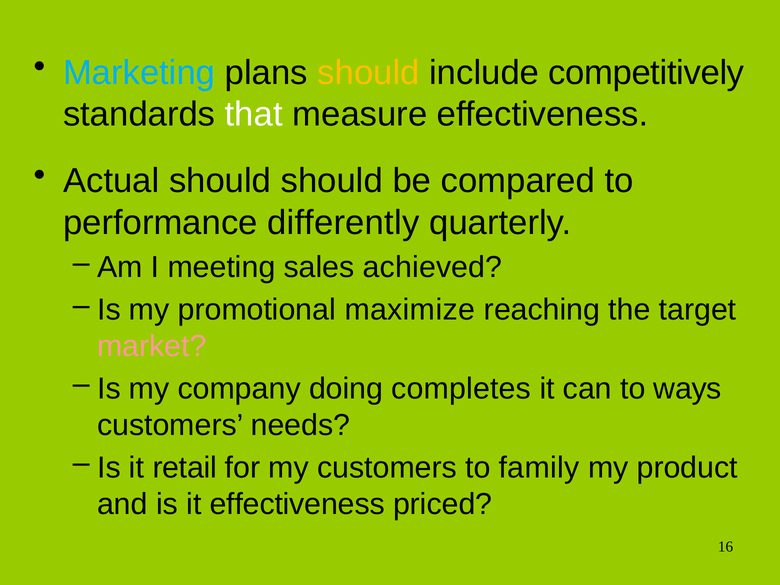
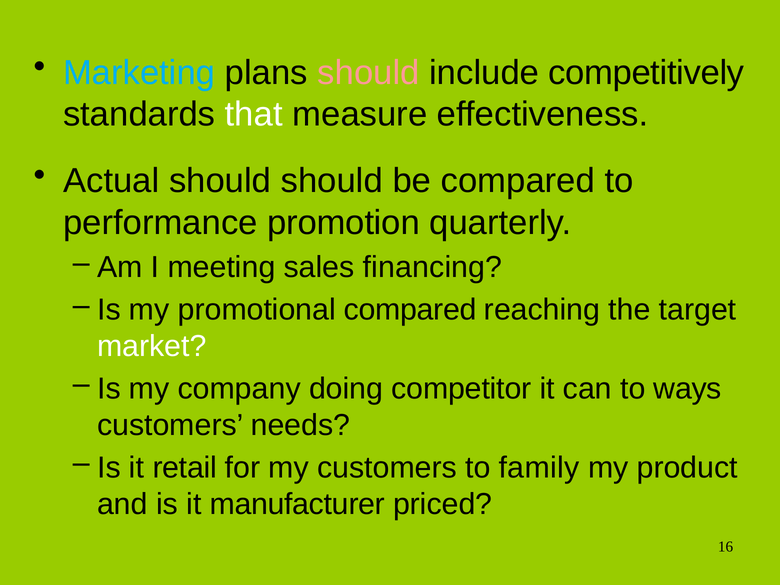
should colour: yellow -> pink (368, 73)
differently: differently -> promotion (344, 223)
achieved: achieved -> financing (433, 267)
promotional maximize: maximize -> compared (410, 310)
market colour: pink -> white (152, 346)
completes: completes -> competitor (461, 389)
it effectiveness: effectiveness -> manufacturer (297, 504)
